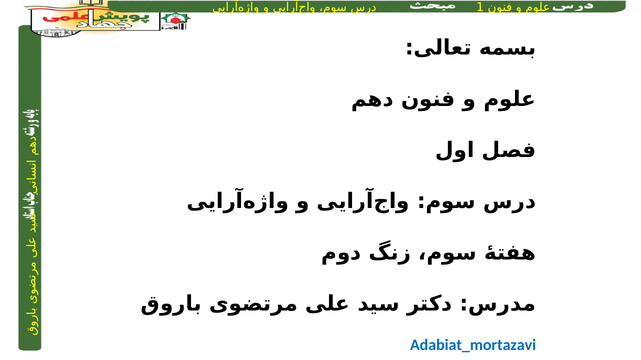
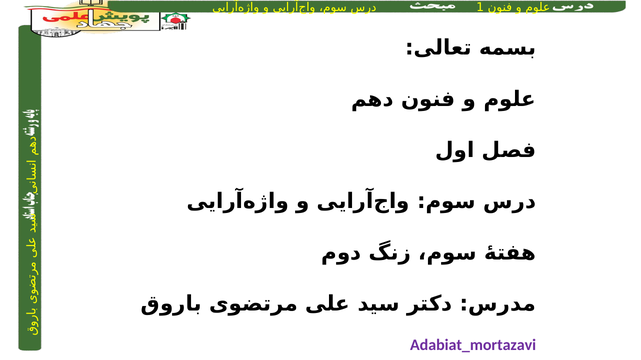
Adabiat_mortazavi colour: blue -> purple (473, 346)
